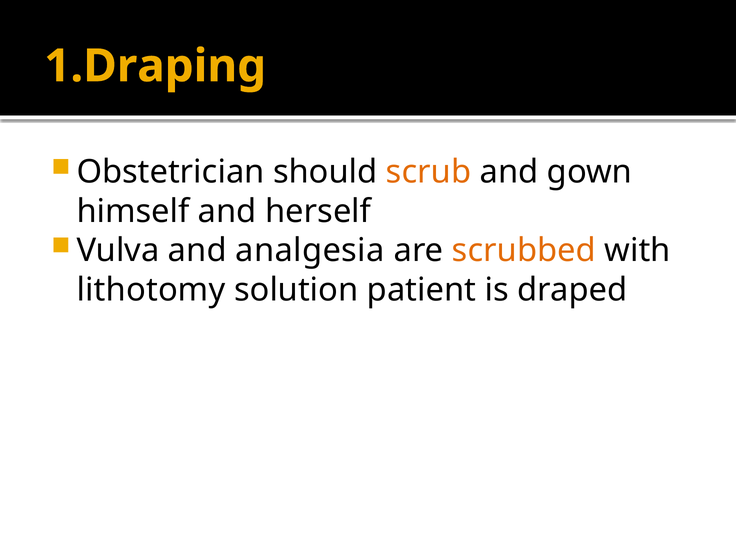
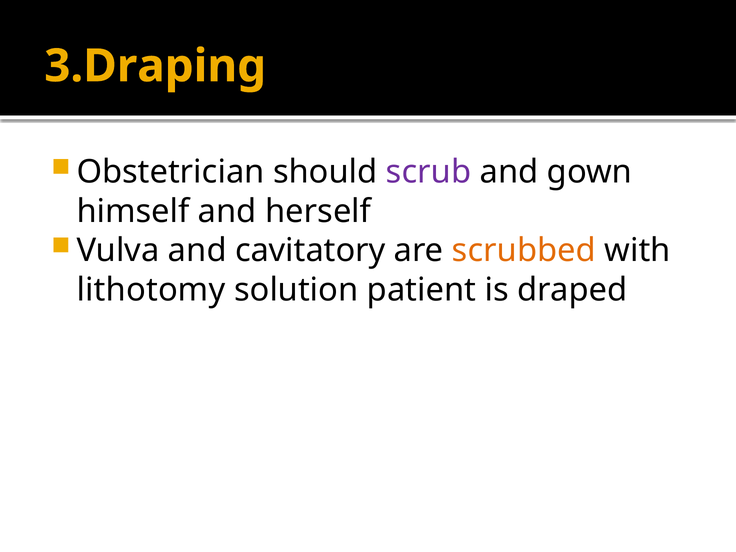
1.Draping: 1.Draping -> 3.Draping (155, 66)
scrub colour: orange -> purple (429, 172)
analgesia: analgesia -> cavitatory (310, 251)
